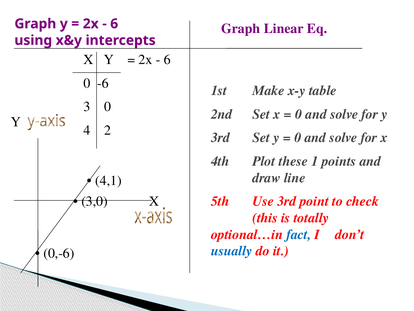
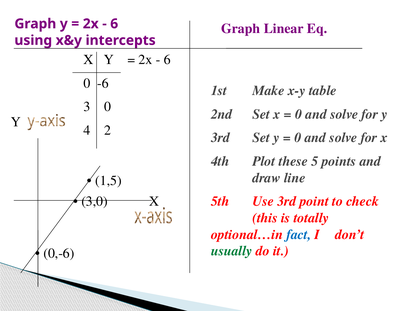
1: 1 -> 5 (315, 161)
4,1: 4,1 -> 1,5 (108, 180)
usually colour: blue -> green (232, 251)
